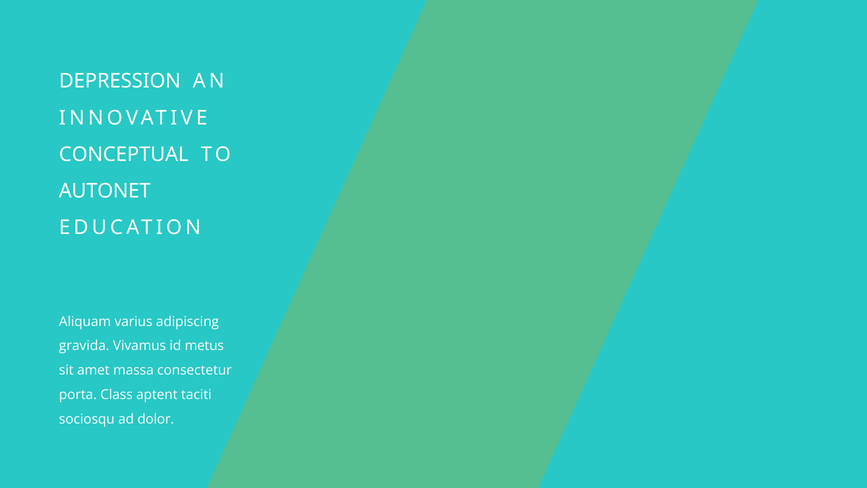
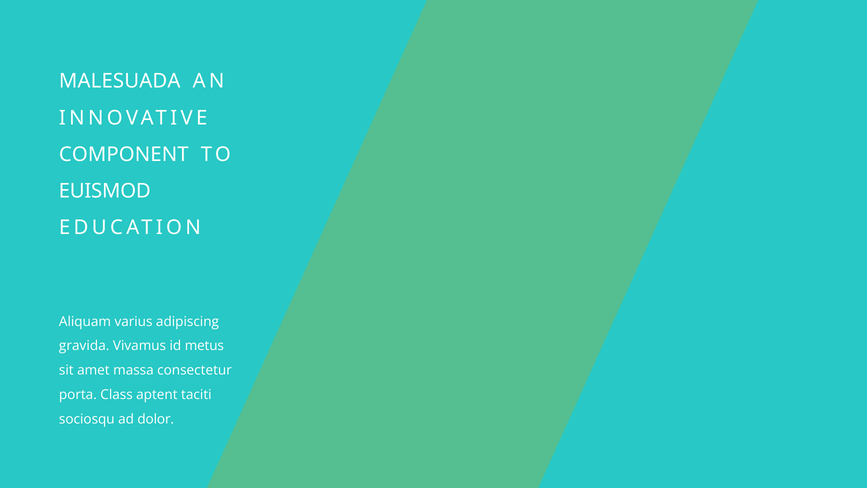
DEPRESSION: DEPRESSION -> MALESUADA (120, 81)
CONCEPTUAL: CONCEPTUAL -> COMPONENT (124, 154)
AUTONET: AUTONET -> EUISMOD (105, 191)
